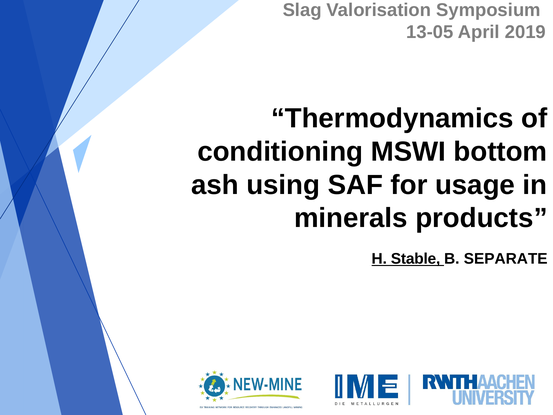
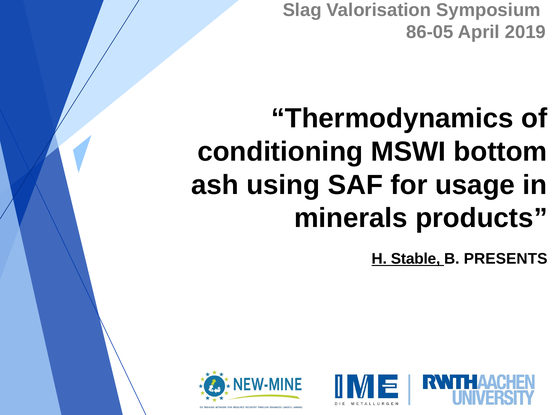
13-05: 13-05 -> 86-05 (430, 32)
SEPARATE: SEPARATE -> PRESENTS (506, 259)
